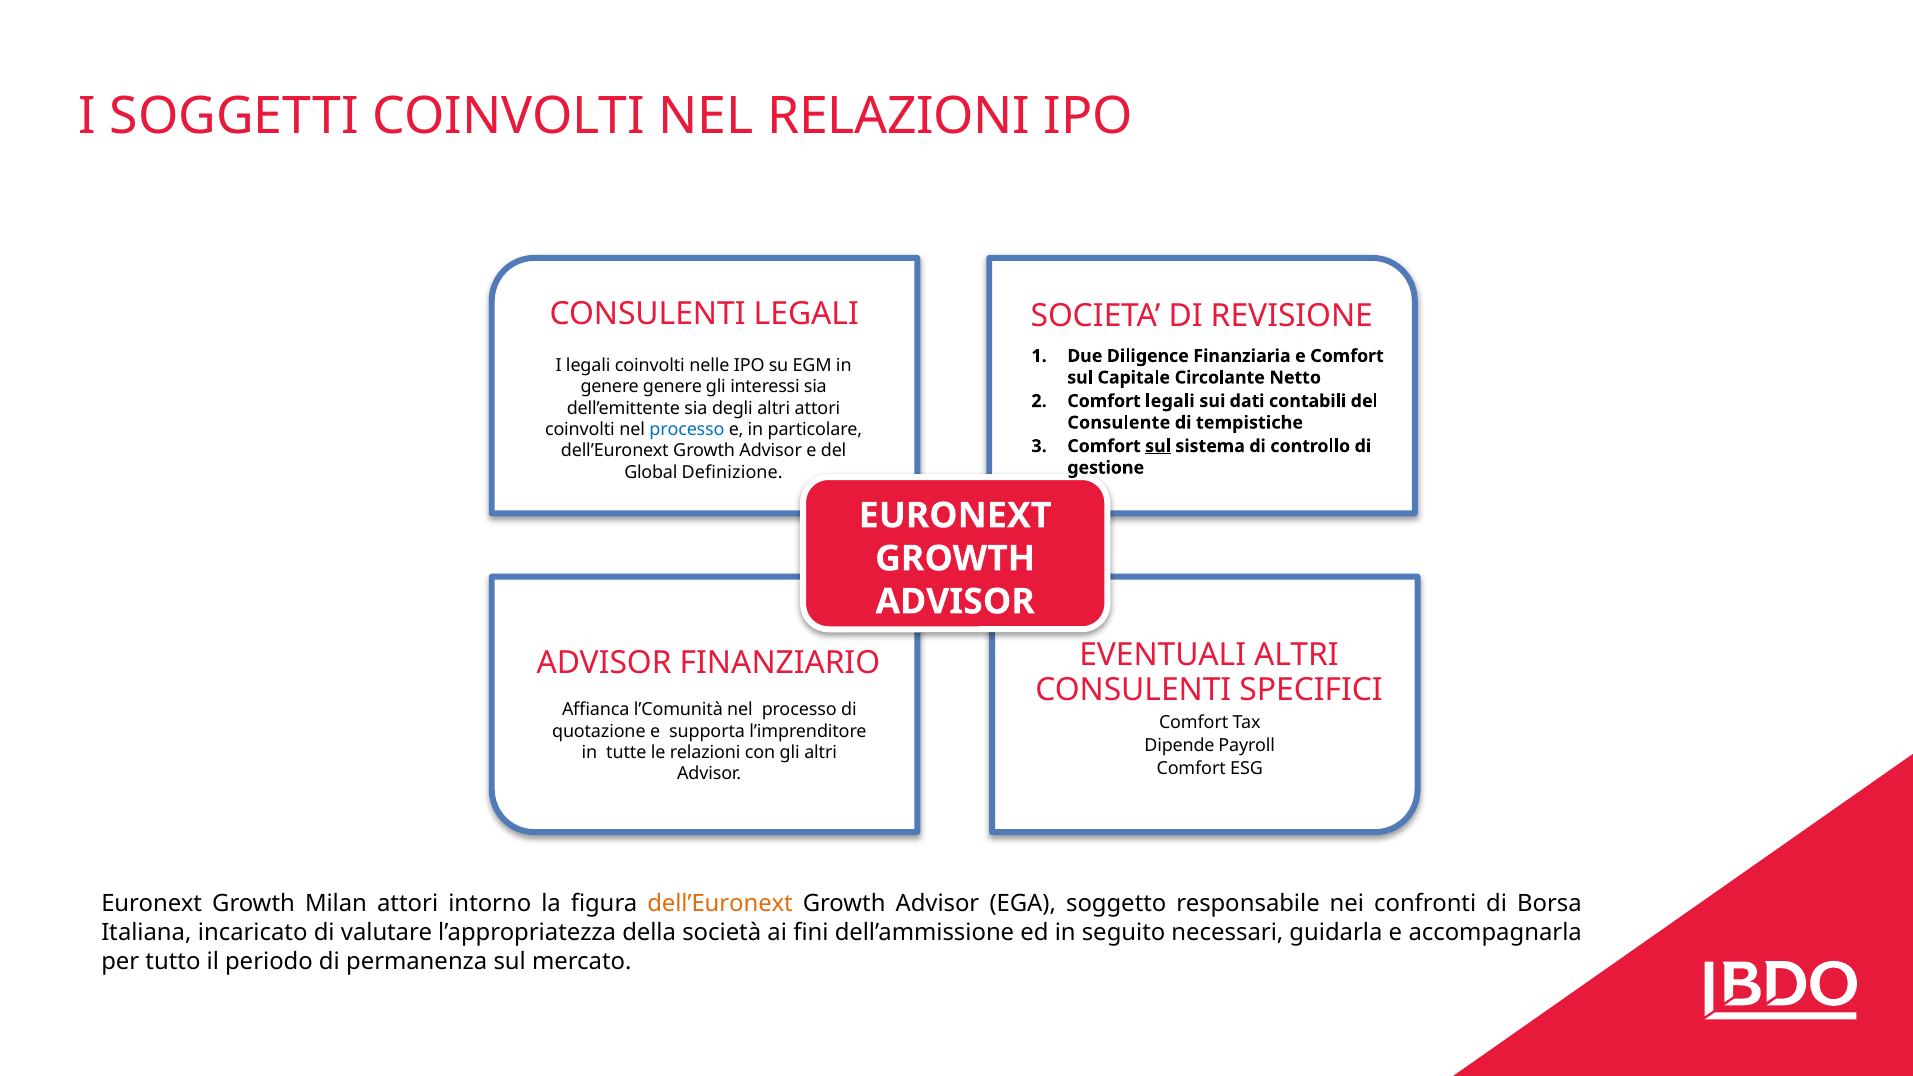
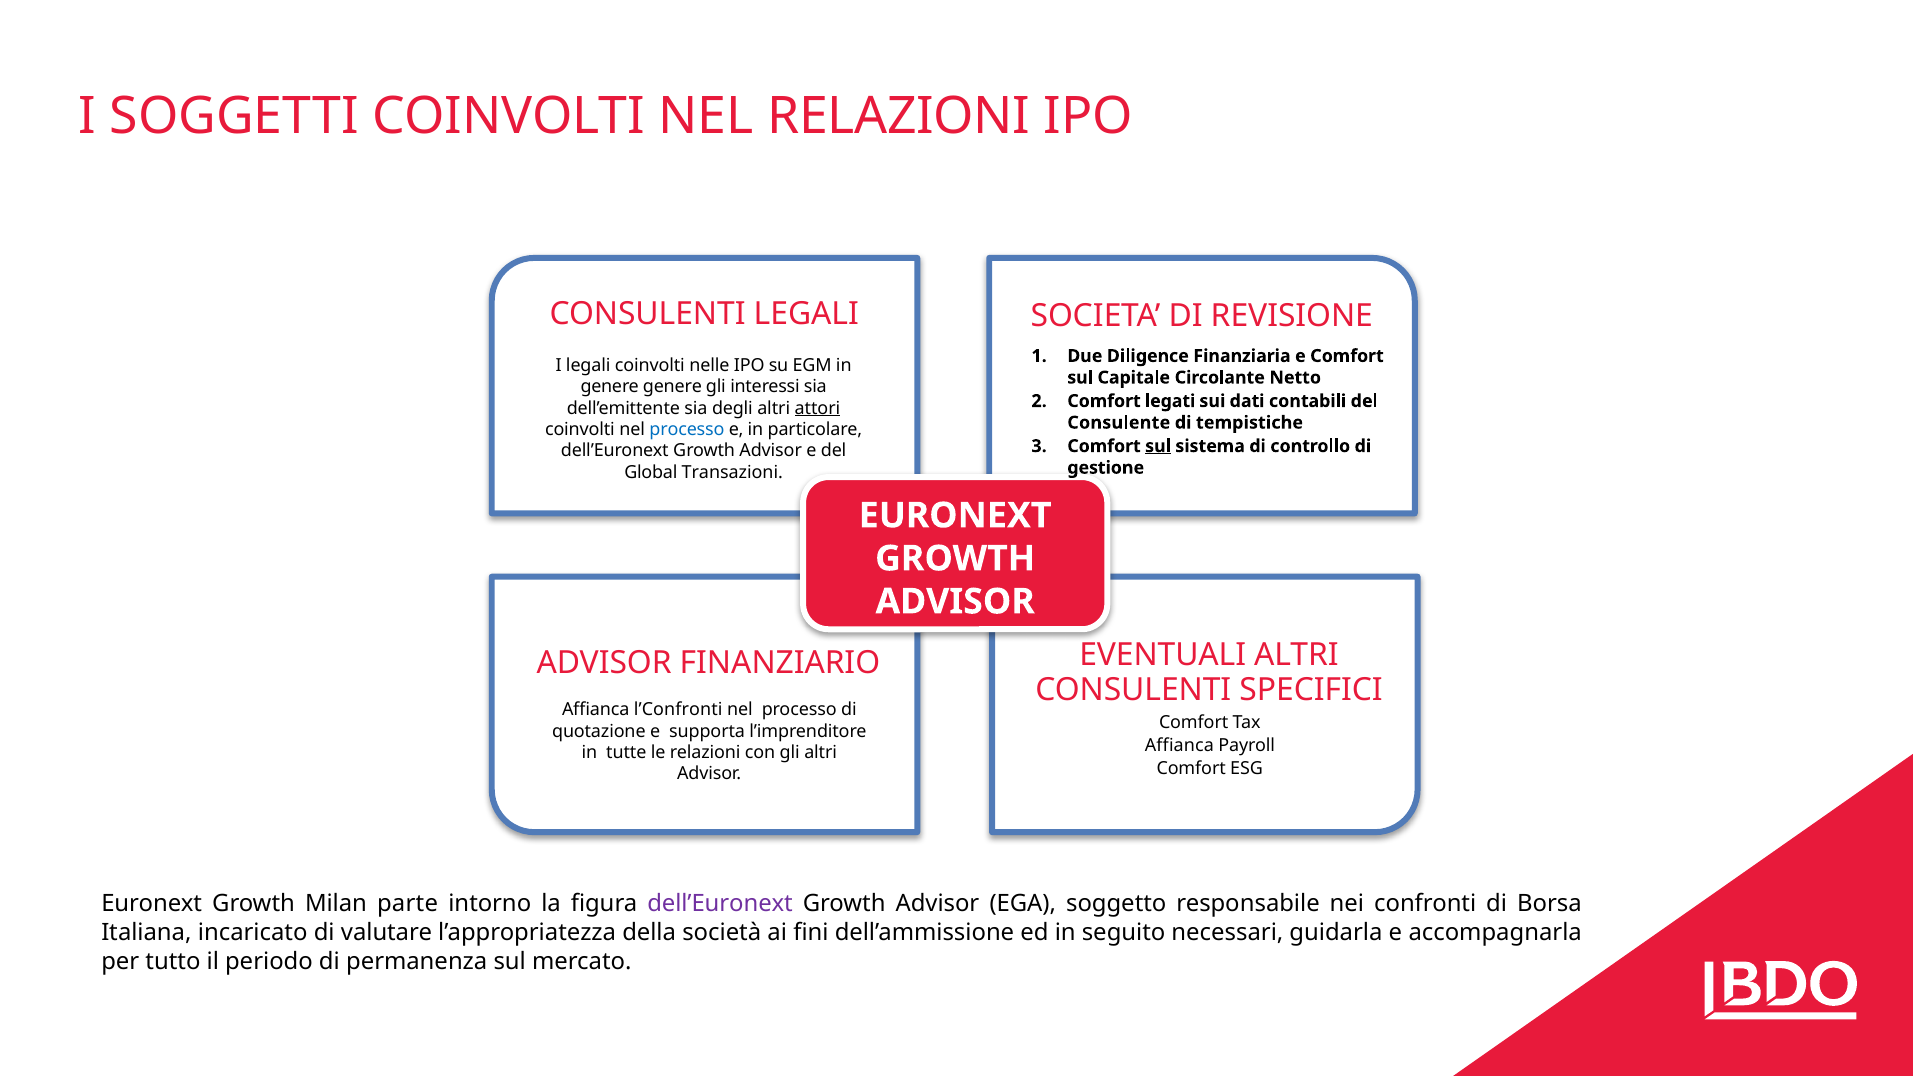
Comfort legali: legali -> legati (1170, 401)
attori underline: none -> present (817, 408)
Definizione: Definizione -> Transazioni (732, 472)
l’Comunità: l’Comunità -> l’Confronti (678, 709)
Dipende: Dipende -> Affianca (1179, 745)
Milan attori: attori -> parte (408, 903)
dell’Euronext colour: orange -> purple (720, 903)
